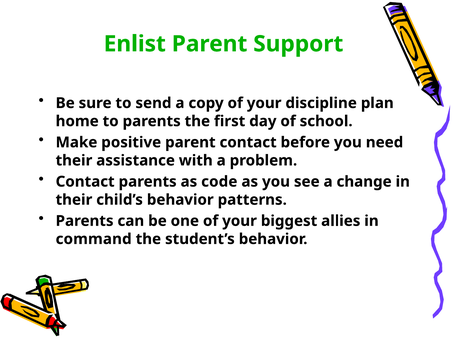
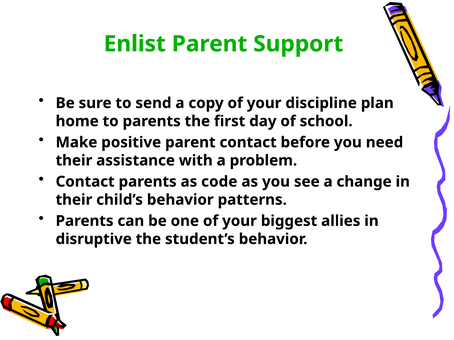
command: command -> disruptive (94, 239)
